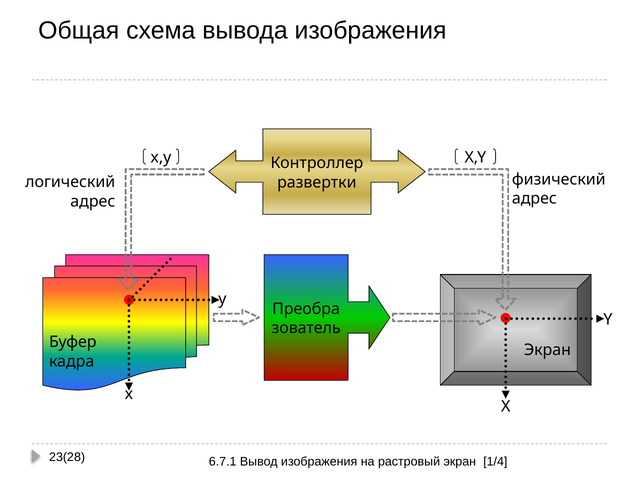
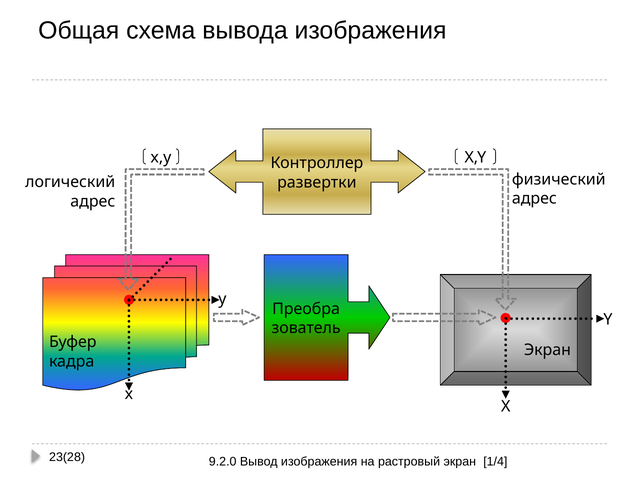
6.7.1: 6.7.1 -> 9.2.0 (223, 462)
